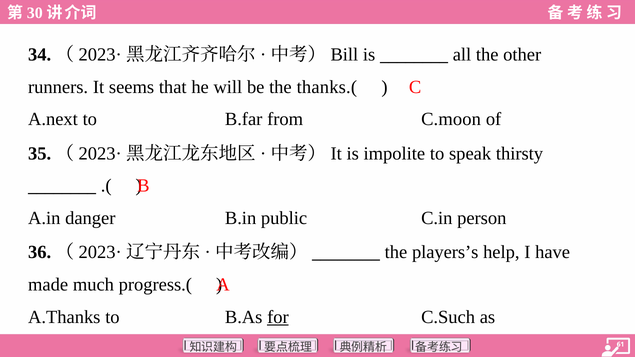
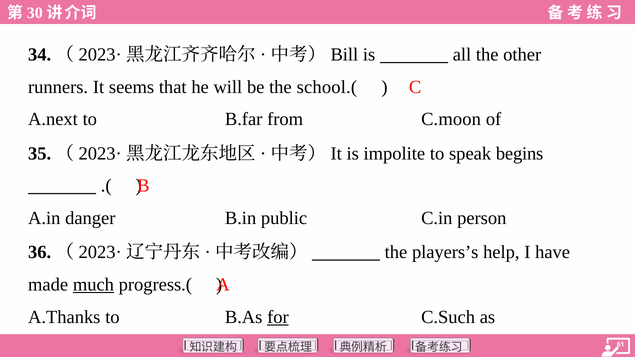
thanks.(: thanks.( -> school.( (327, 87)
thirsty: thirsty -> begins (520, 153)
much underline: none -> present (93, 285)
